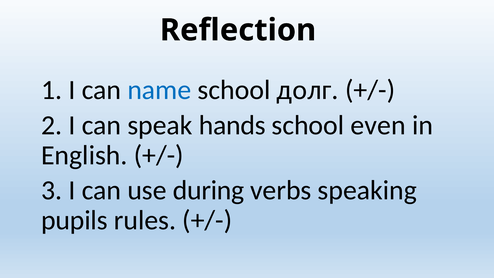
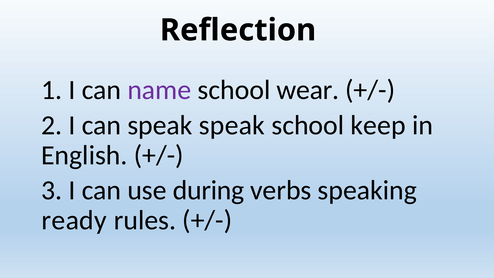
name colour: blue -> purple (159, 90)
долг: долг -> wear (308, 90)
speak hands: hands -> speak (232, 125)
even: even -> keep (378, 125)
pupils: pupils -> ready (74, 220)
